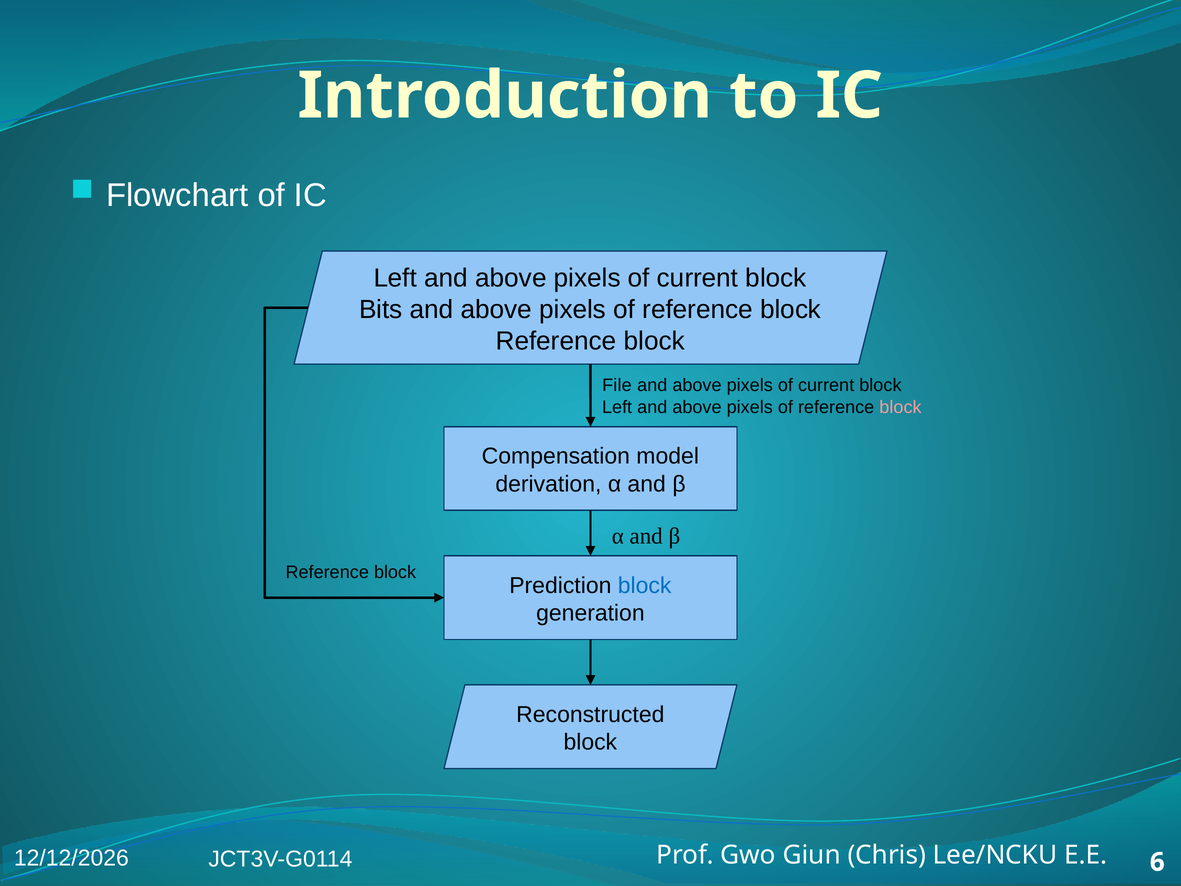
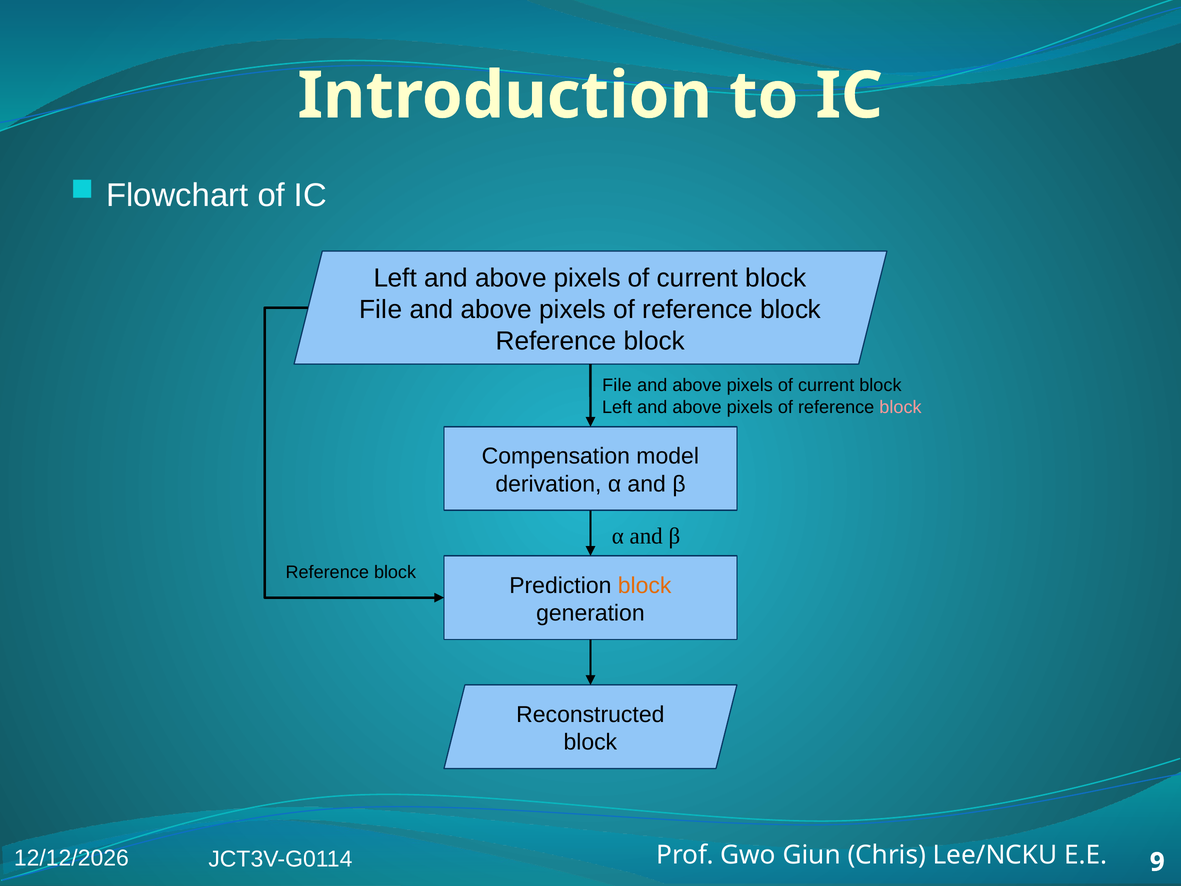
Bits: Bits -> File (381, 309)
block colour: blue -> orange (645, 585)
6: 6 -> 9 (1157, 862)
